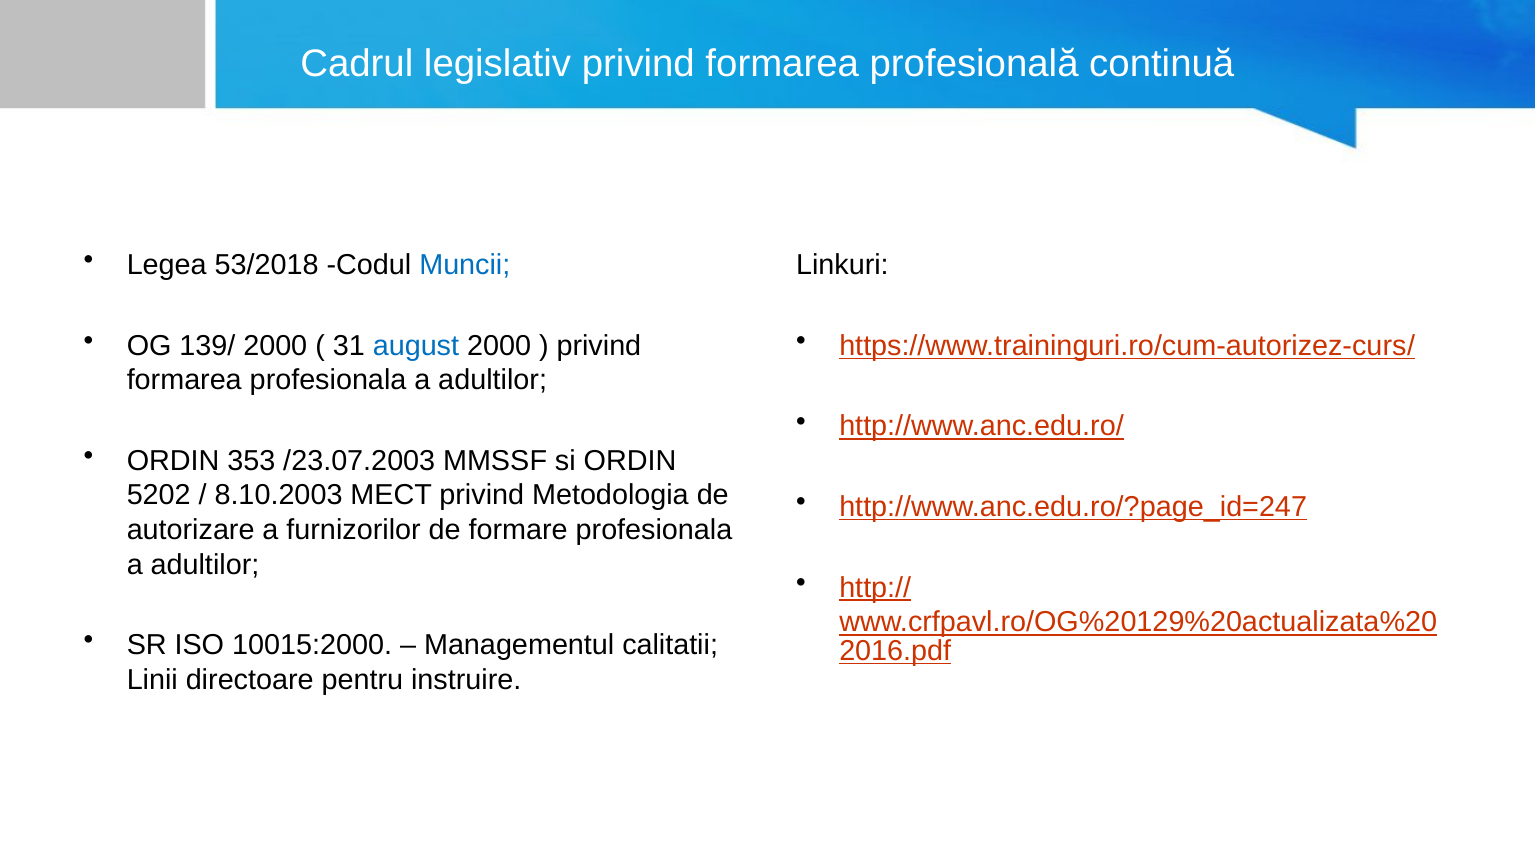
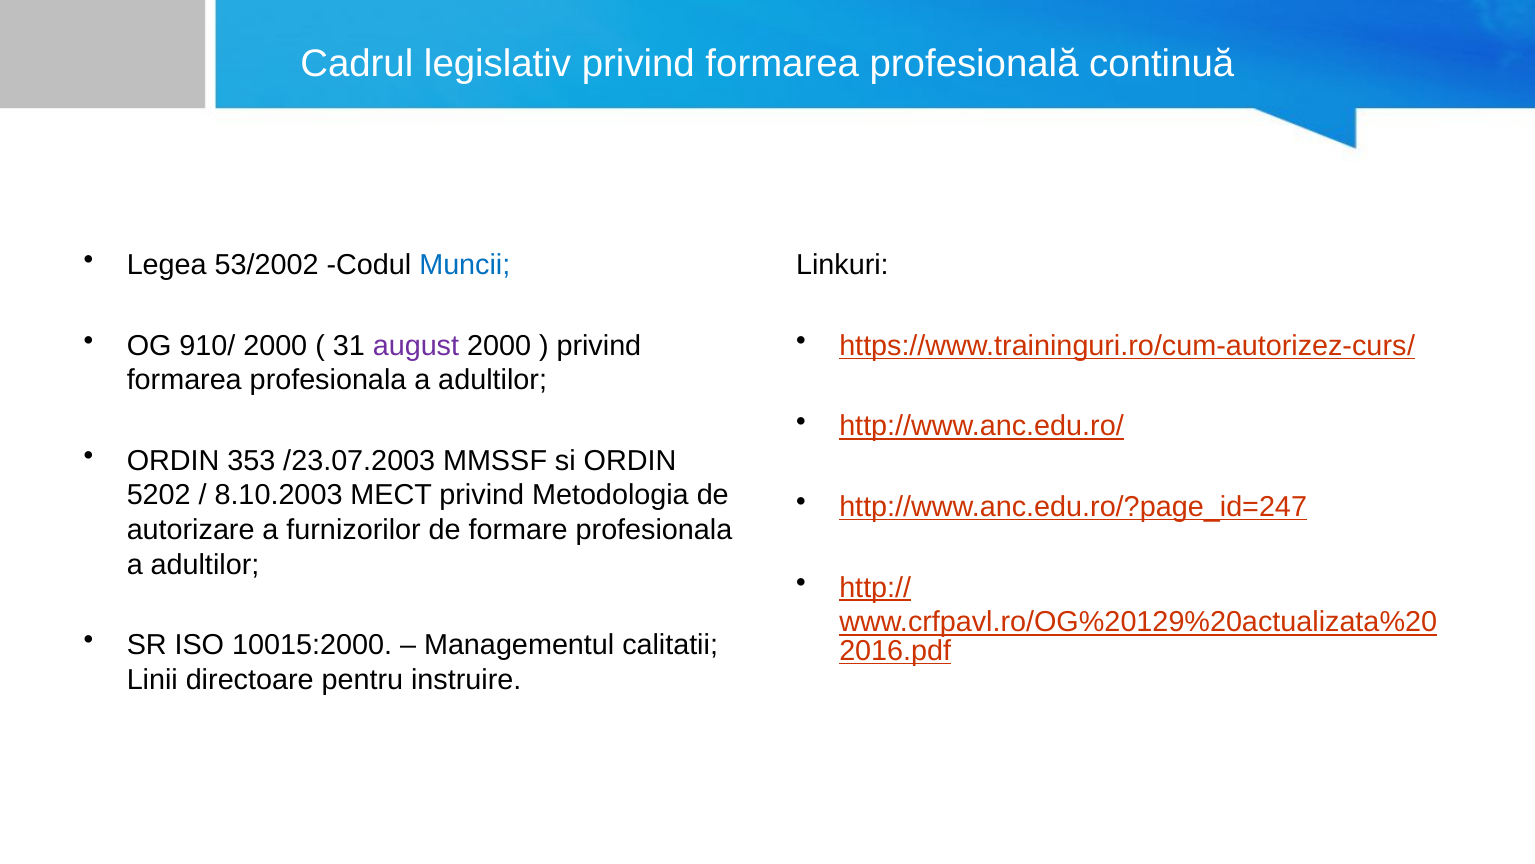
53/2018: 53/2018 -> 53/2002 (267, 265)
139/: 139/ -> 910/ (207, 345)
august colour: blue -> purple (416, 345)
